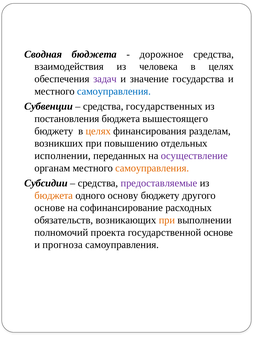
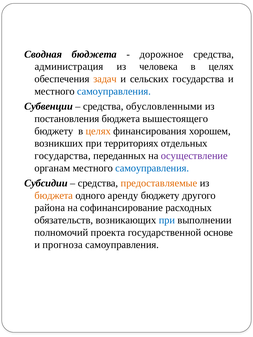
взаимодействия: взаимодействия -> администрация (69, 67)
задач colour: purple -> orange (105, 79)
значение: значение -> сельских (149, 79)
государственных: государственных -> обусловленными (164, 106)
разделам: разделам -> хорошем (210, 131)
повышению: повышению -> территориях (131, 143)
исполнении: исполнении -> государства (63, 156)
самоуправления colour: orange -> blue (152, 168)
предоставляемые colour: purple -> orange (159, 183)
основу: основу -> аренду (123, 196)
основе: основе -> района (50, 208)
при colour: orange -> blue (167, 220)
